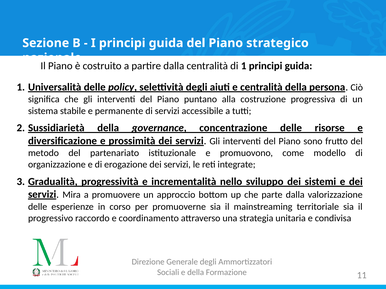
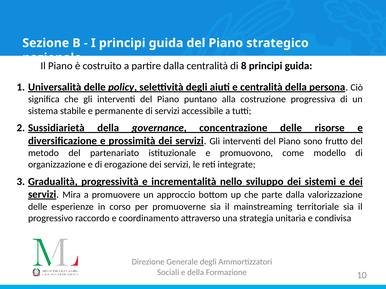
di 1: 1 -> 8 (244, 66)
11: 11 -> 10 (362, 276)
